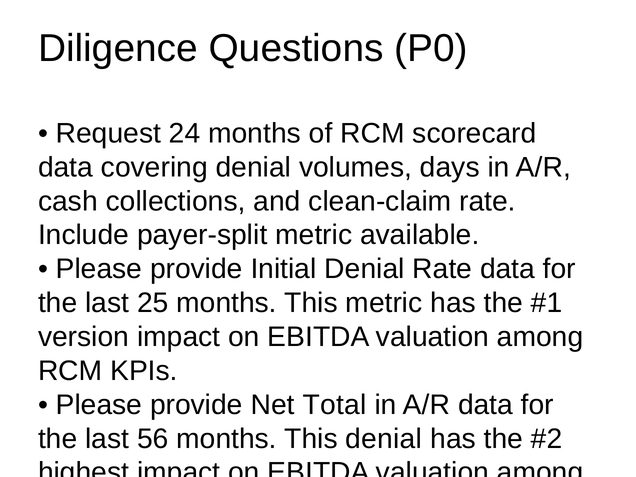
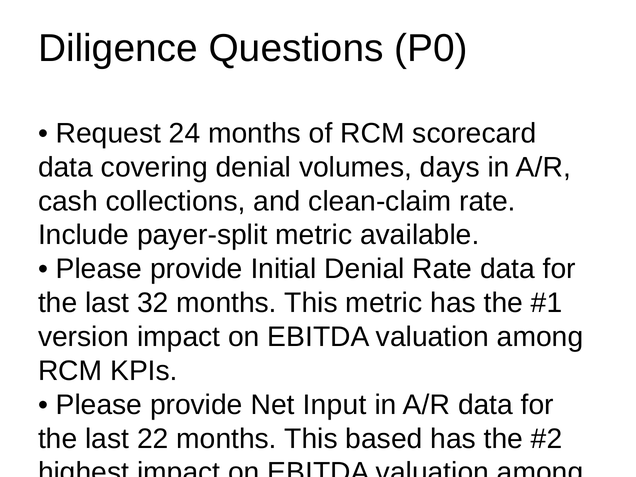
25: 25 -> 32 (153, 303)
Total: Total -> Input (335, 405)
56: 56 -> 22 (153, 439)
This denial: denial -> based (384, 439)
